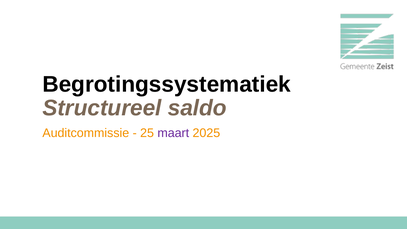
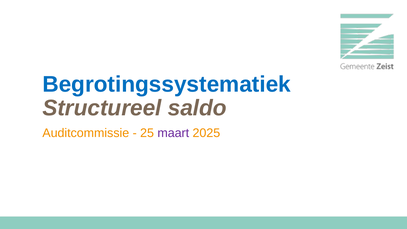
Begrotingssystematiek colour: black -> blue (167, 84)
